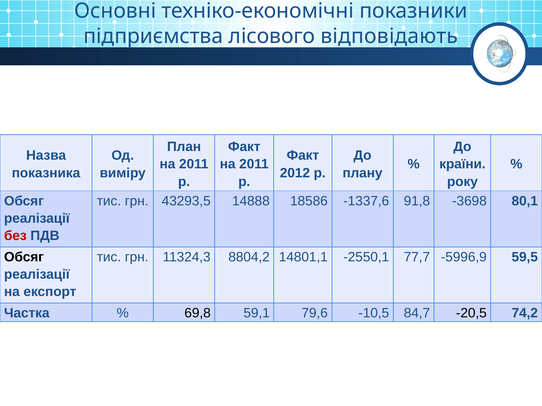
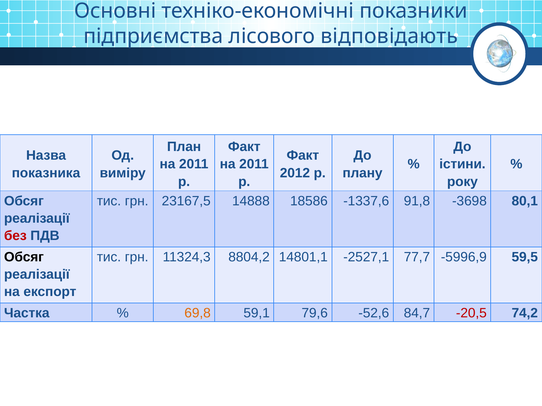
країни: країни -> істини (462, 164)
43293,5: 43293,5 -> 23167,5 (186, 201)
-2550,1: -2550,1 -> -2527,1 (366, 257)
69,8 colour: black -> orange (198, 313)
-10,5: -10,5 -> -52,6 (374, 313)
-20,5 colour: black -> red (471, 313)
